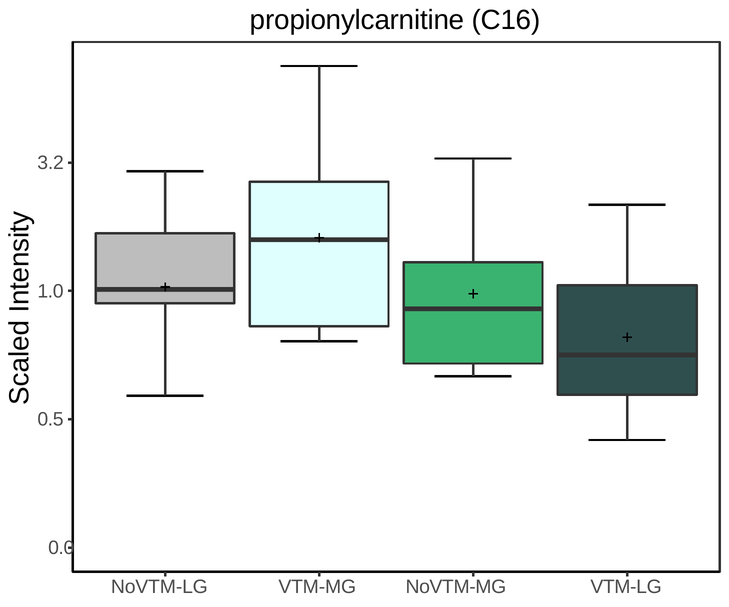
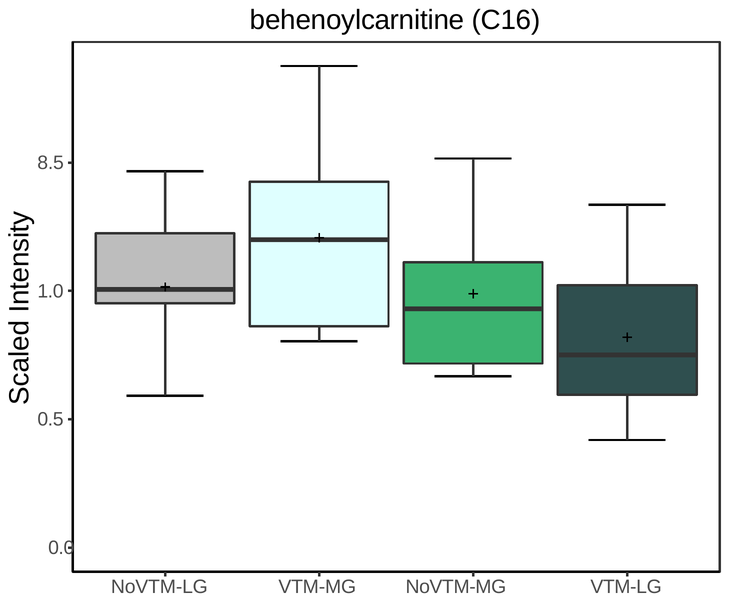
propionylcarnitine: propionylcarnitine -> behenoylcarnitine (357, 20)
3.2: 3.2 -> 8.5 (51, 163)
